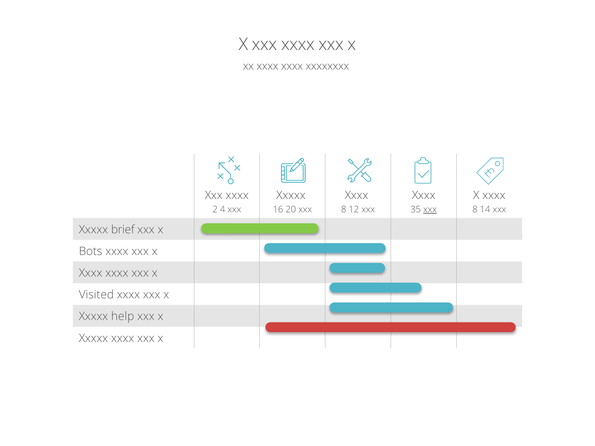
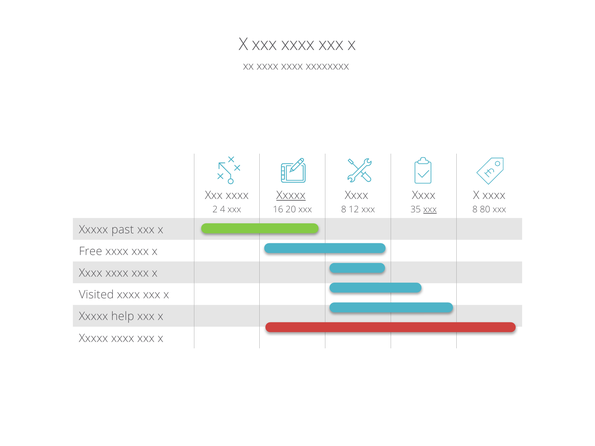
Xxxxx underline: none -> present (291, 196)
14: 14 -> 80 (485, 210)
brief: brief -> past (123, 230)
Bots: Bots -> Free (91, 251)
